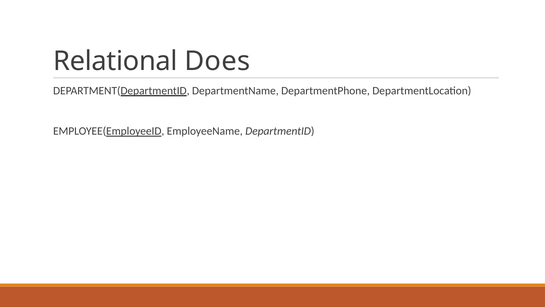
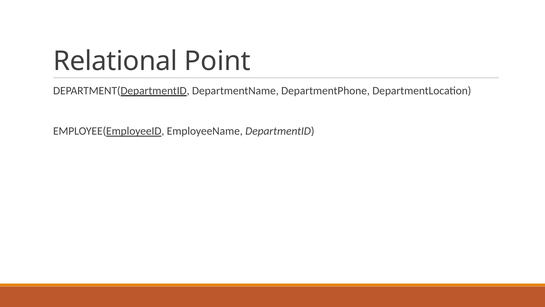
Does: Does -> Point (217, 61)
